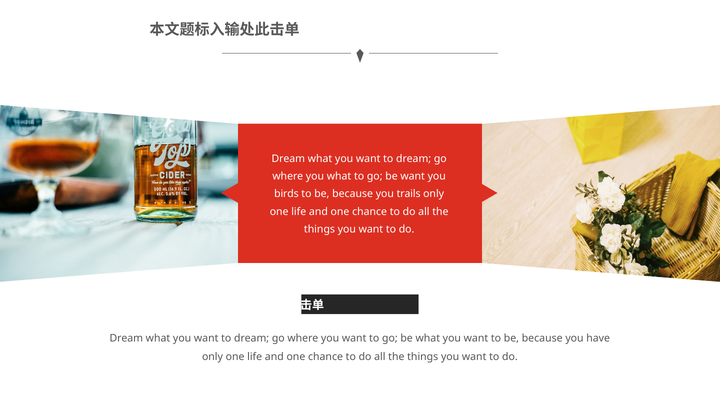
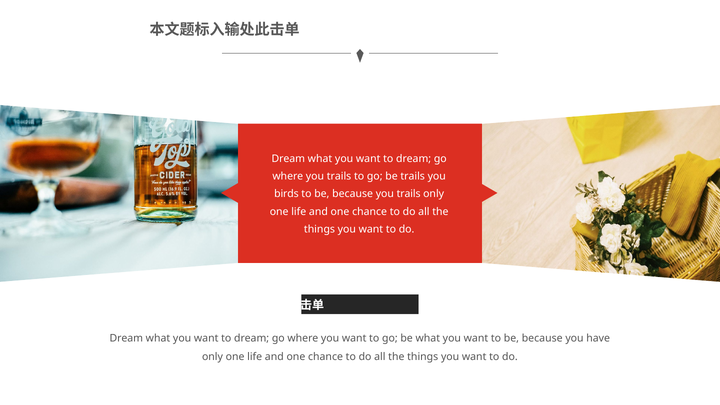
where you what: what -> trails (339, 176)
be want: want -> trails (413, 176)
